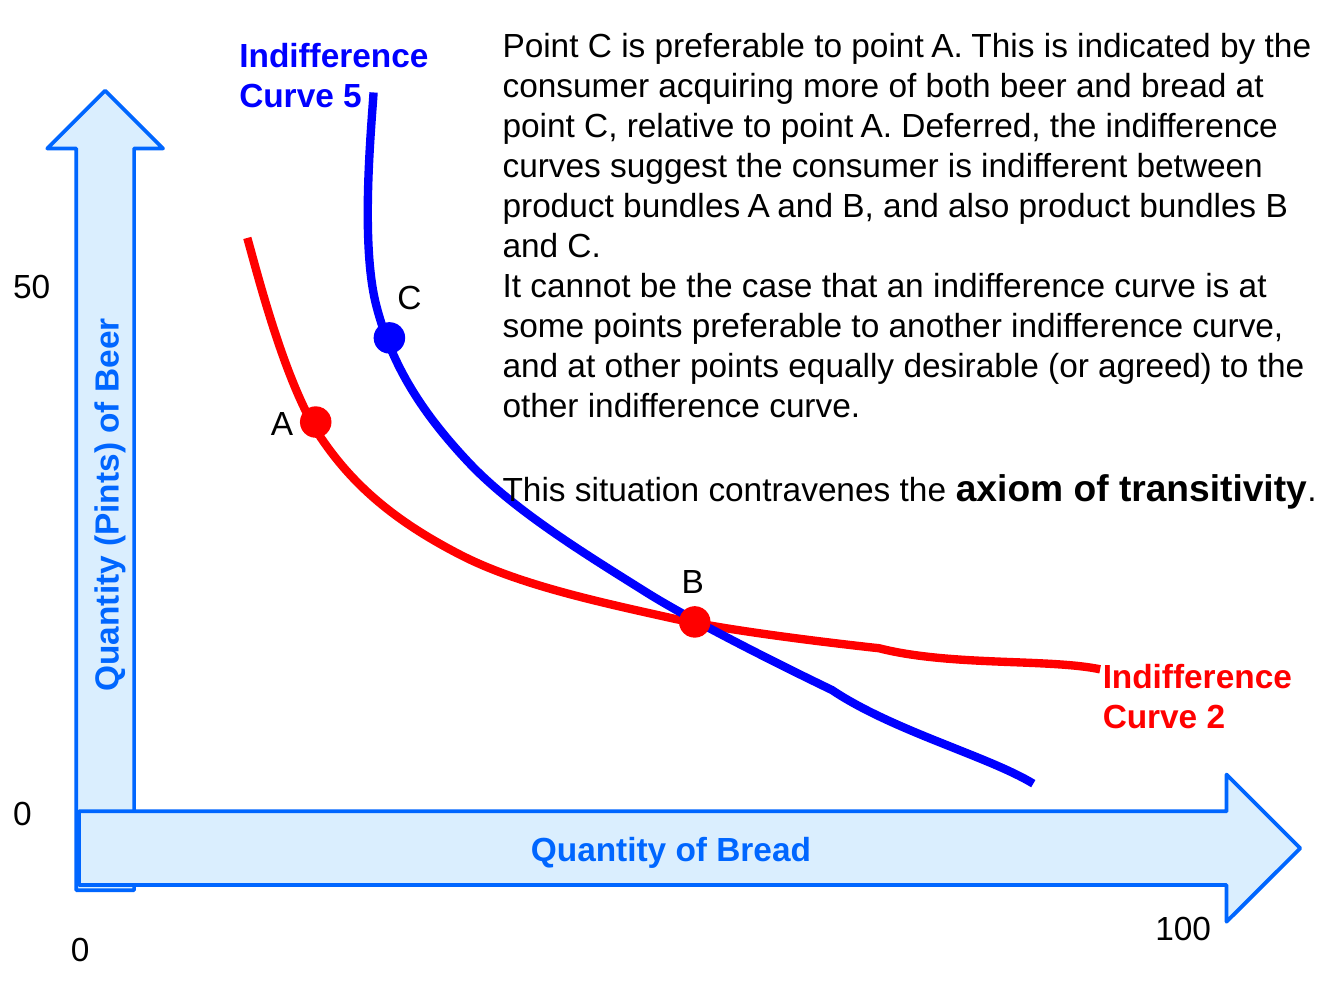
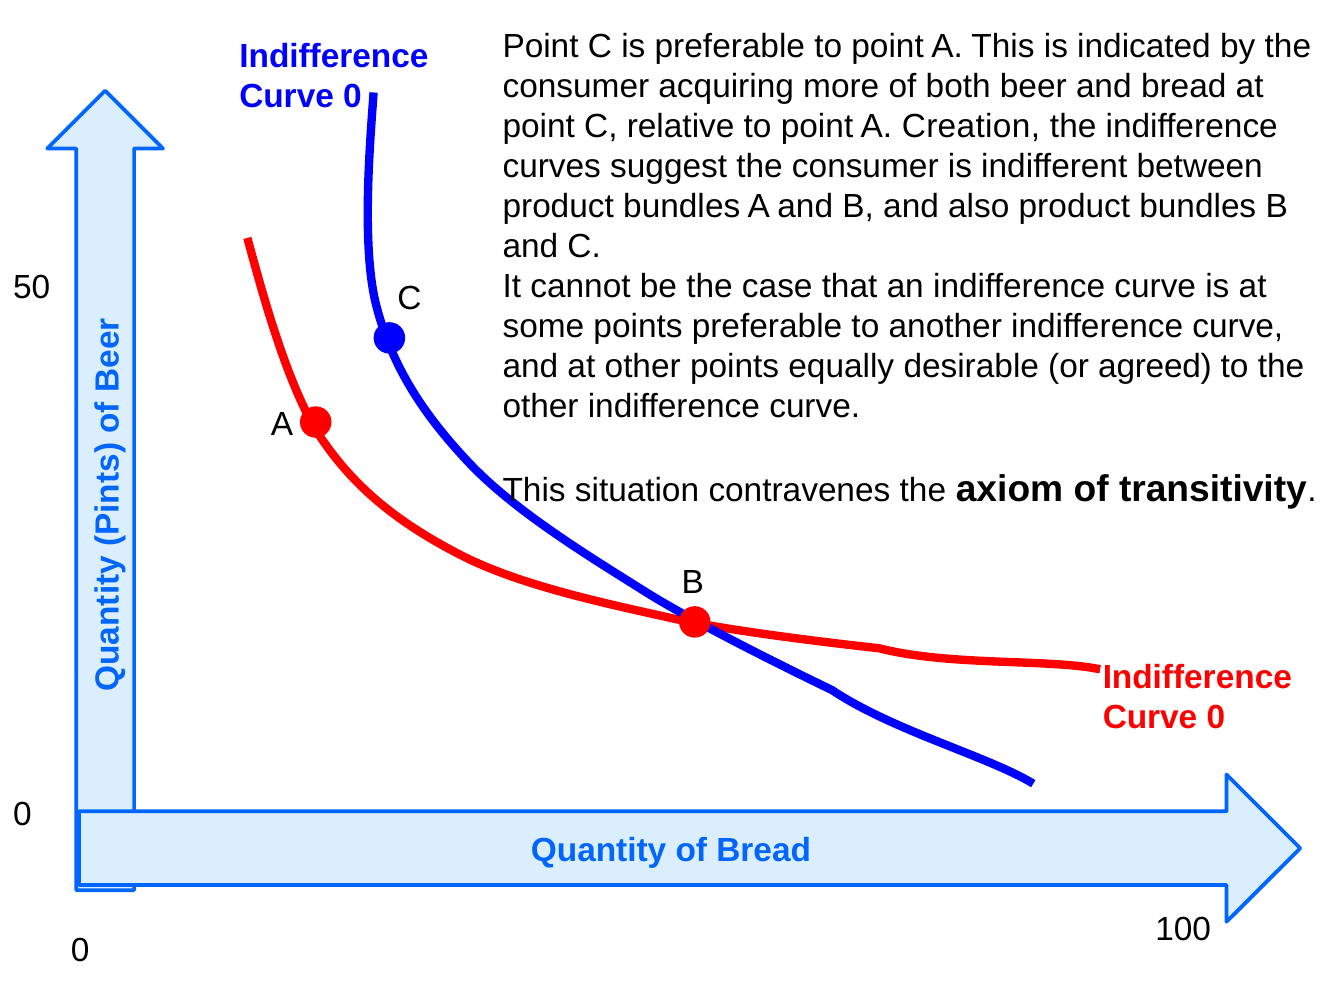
5: 5 -> 0 (352, 97)
Deferred: Deferred -> Creation (971, 126)
2: 2 -> 0 (1216, 718)
